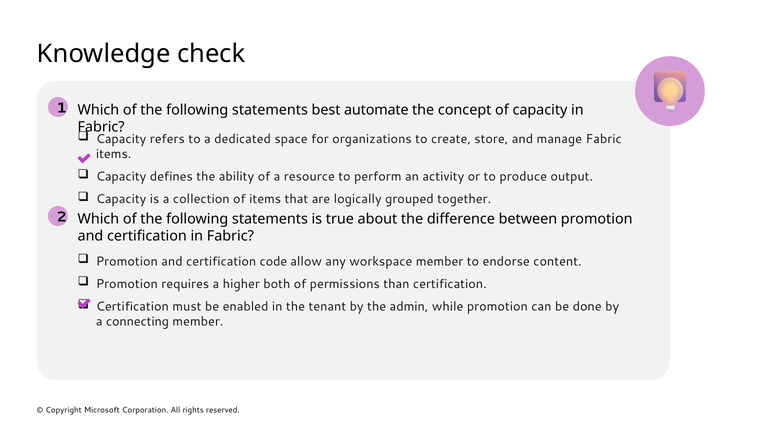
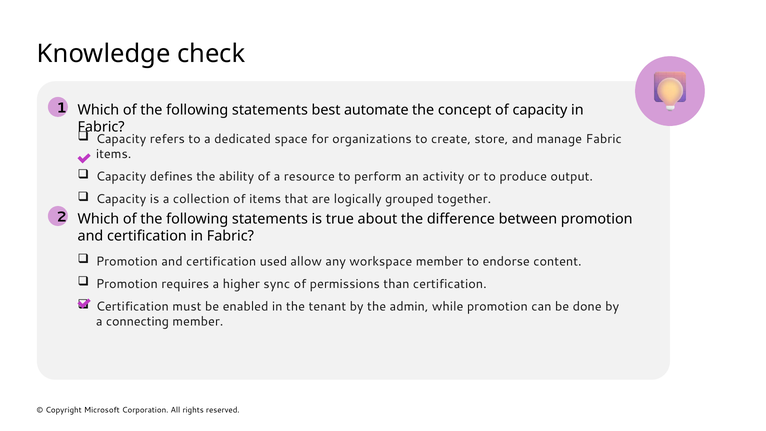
code: code -> used (273, 261)
both: both -> sync (277, 284)
